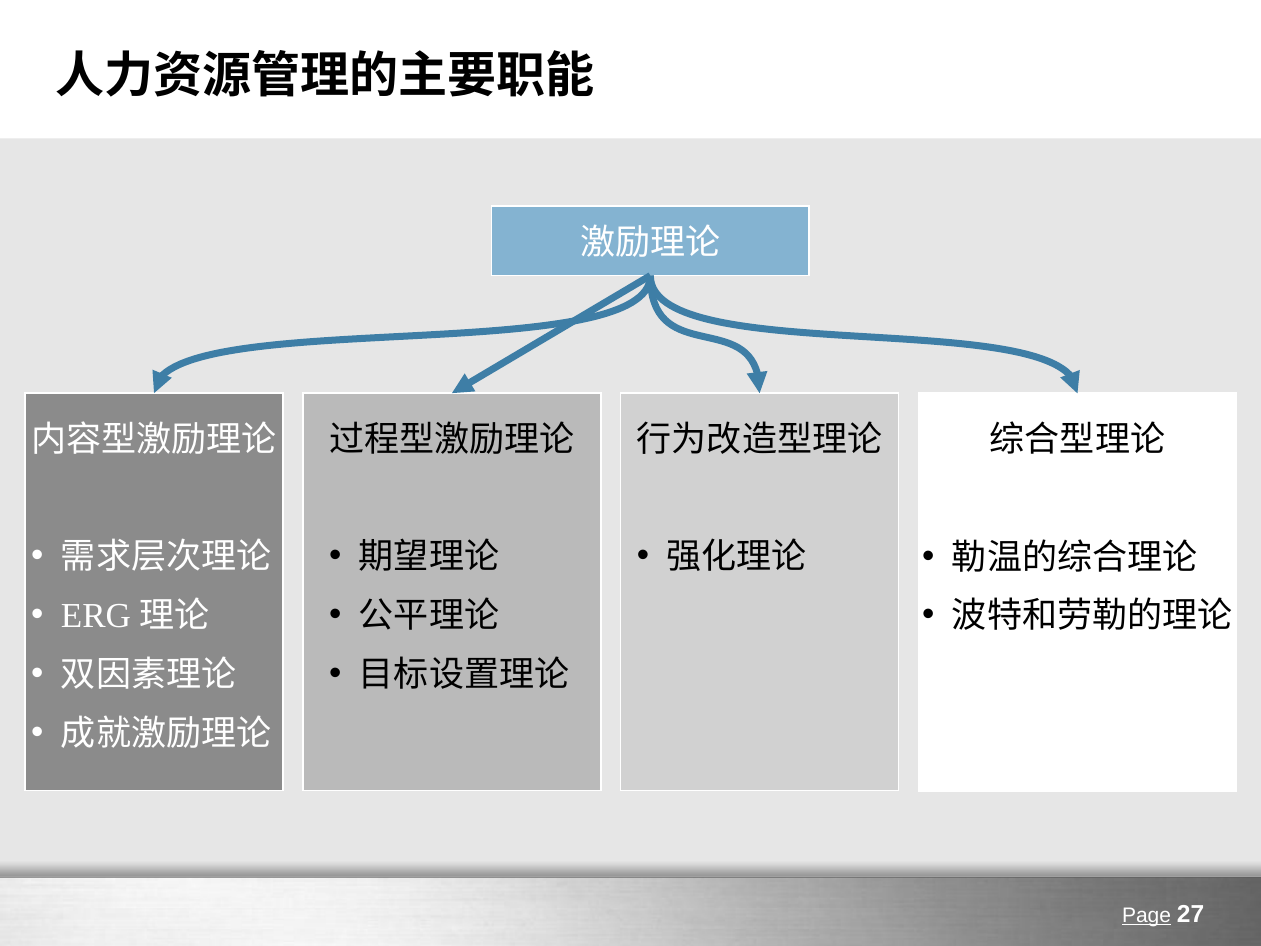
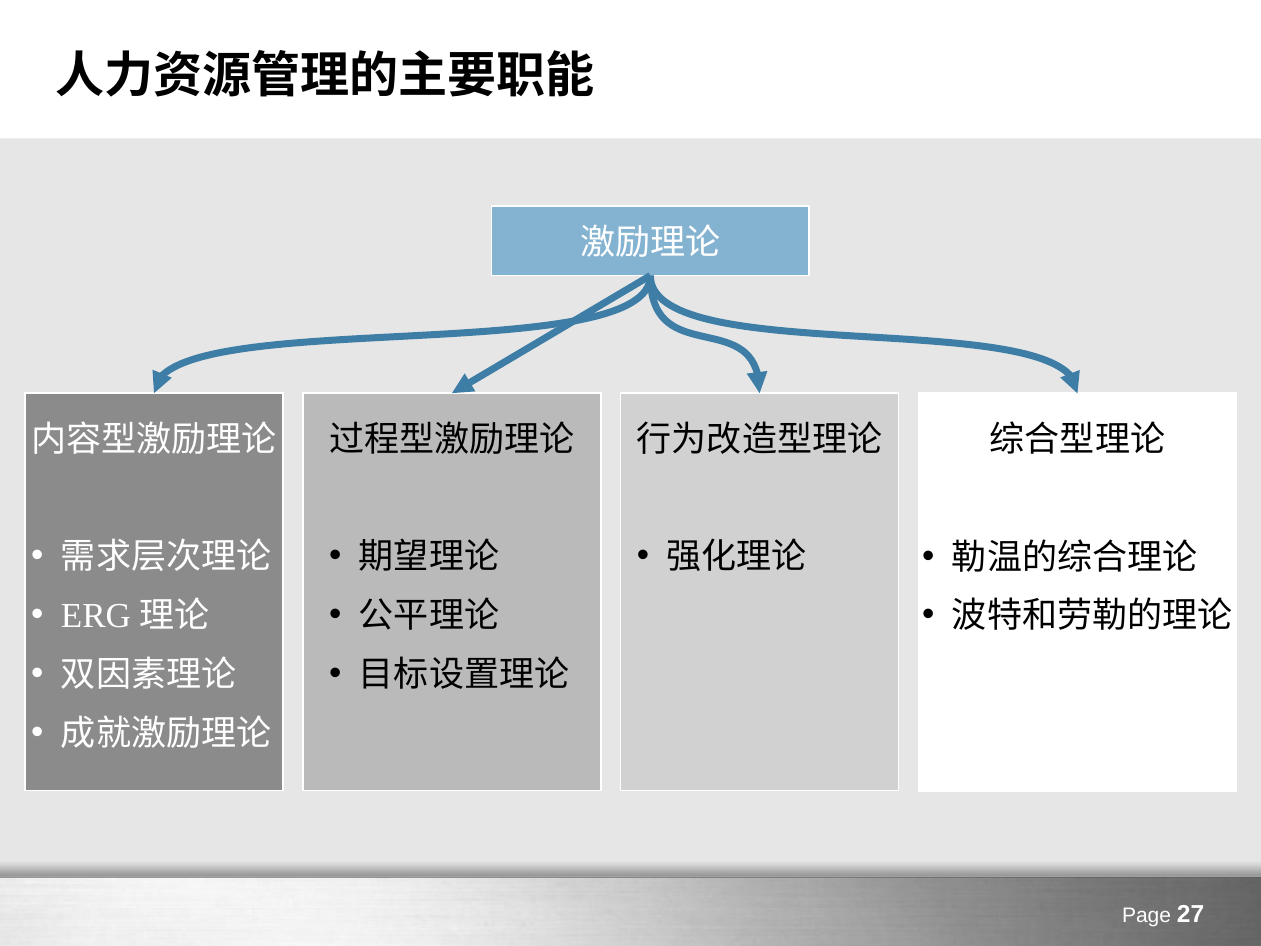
Page underline: present -> none (1147, 915)
